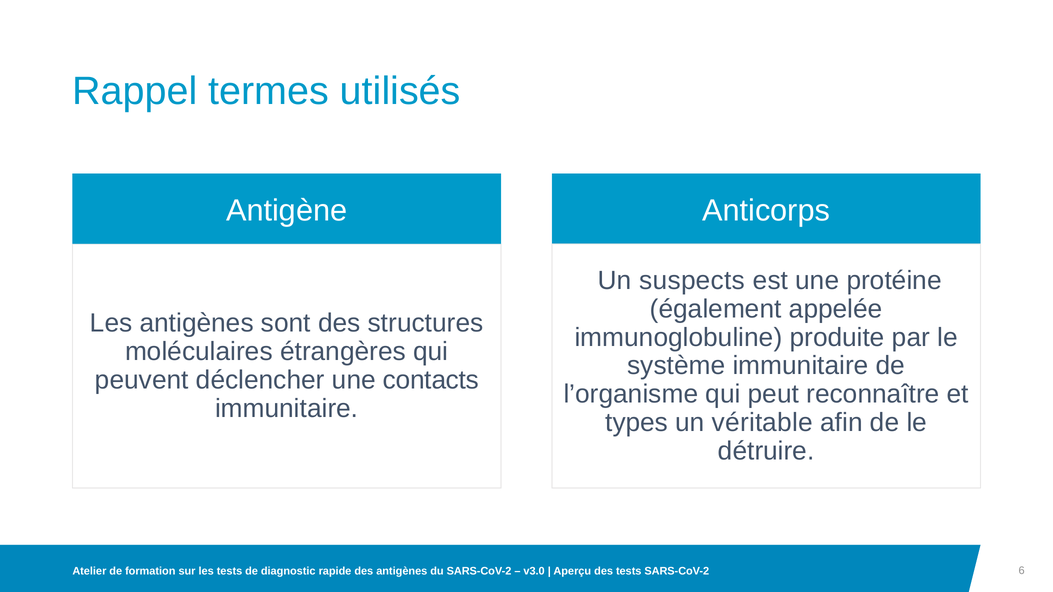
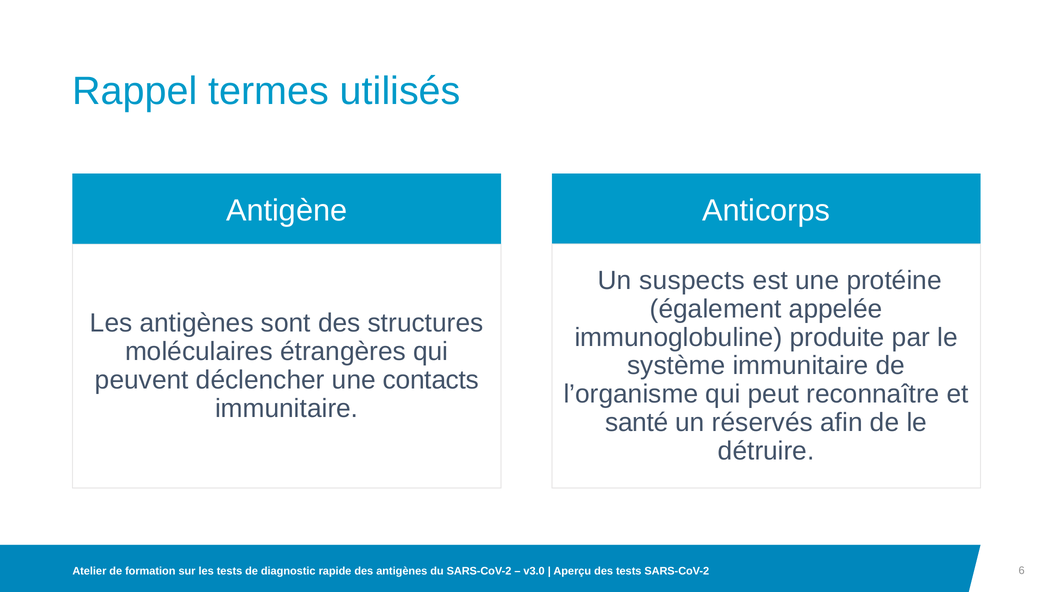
types: types -> santé (637, 423)
véritable: véritable -> réservés (762, 423)
